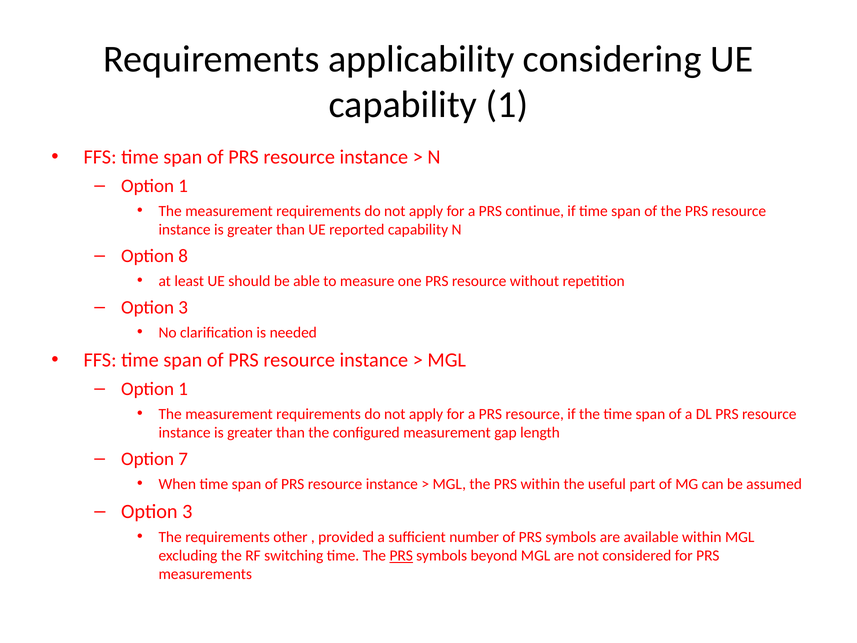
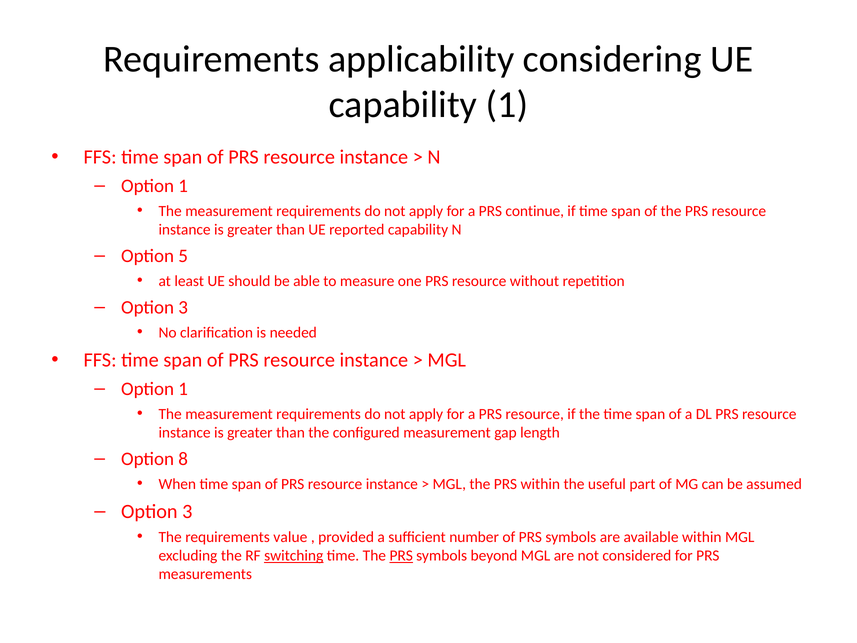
8: 8 -> 5 (183, 256)
7: 7 -> 8 (183, 459)
other: other -> value (290, 537)
switching underline: none -> present (294, 555)
